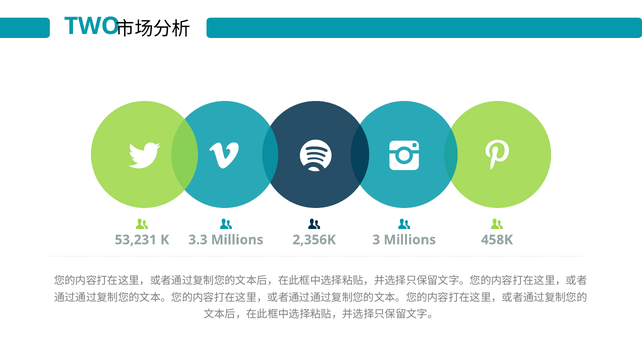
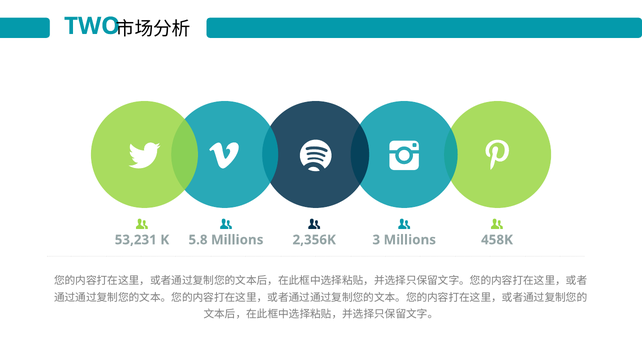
3.3: 3.3 -> 5.8 (198, 240)
